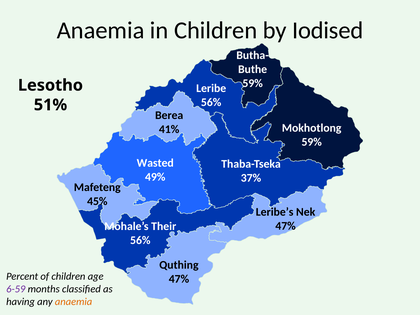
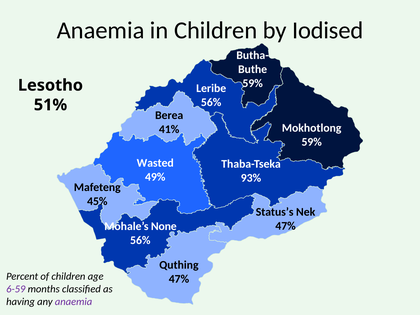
37%: 37% -> 93% (251, 178)
Leribe’s: Leribe’s -> Status’s (275, 212)
Their: Their -> None (164, 226)
anaemia colour: orange -> purple (74, 302)
